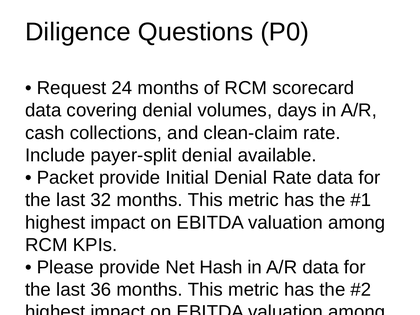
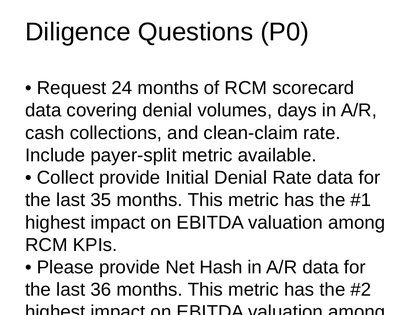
payer-split denial: denial -> metric (207, 155)
Packet: Packet -> Collect (65, 178)
32: 32 -> 35 (101, 200)
